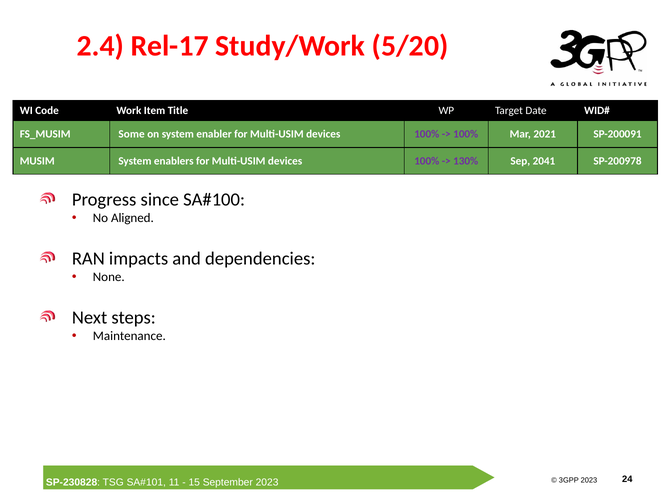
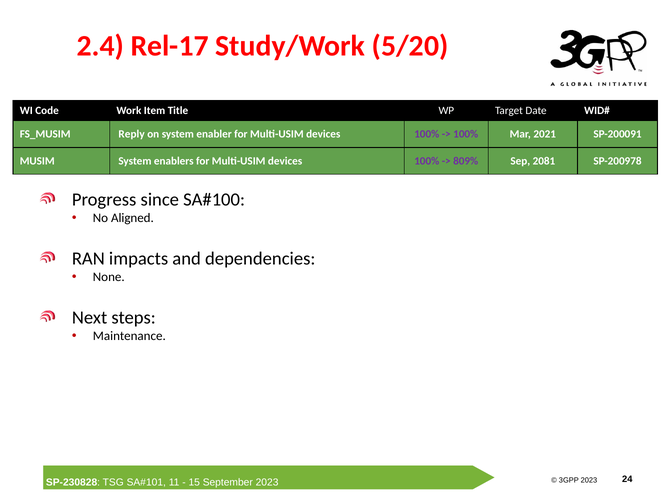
Some: Some -> Reply (132, 134)
130%: 130% -> 809% (466, 161)
2041: 2041 -> 2081 (544, 161)
